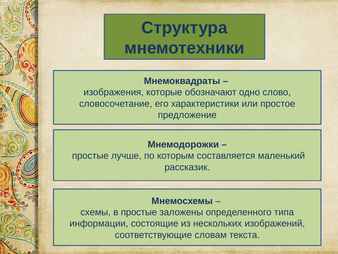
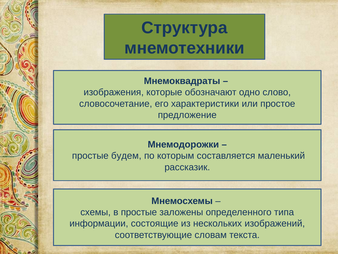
лучше: лучше -> будем (126, 156)
